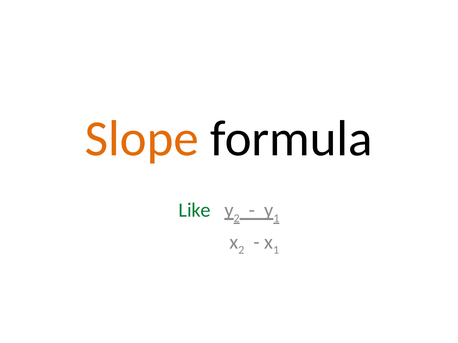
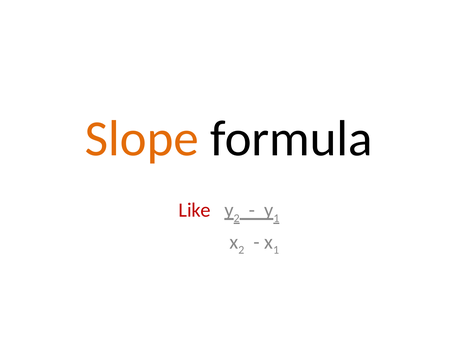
Like colour: green -> red (195, 211)
